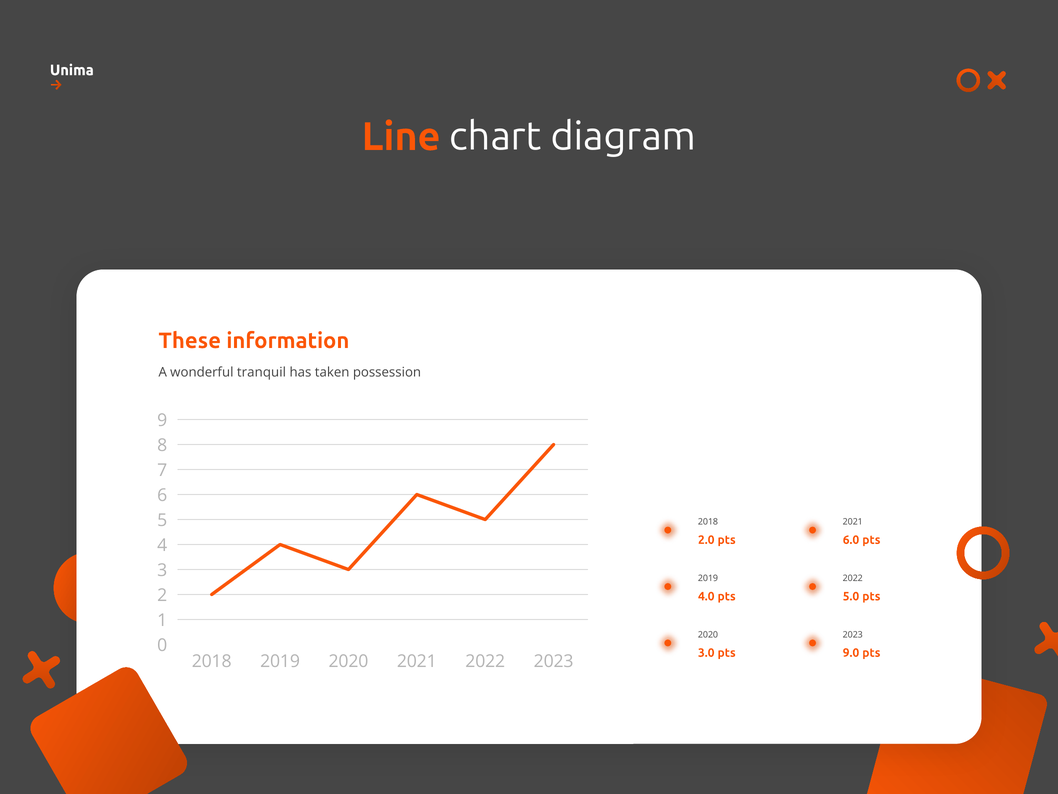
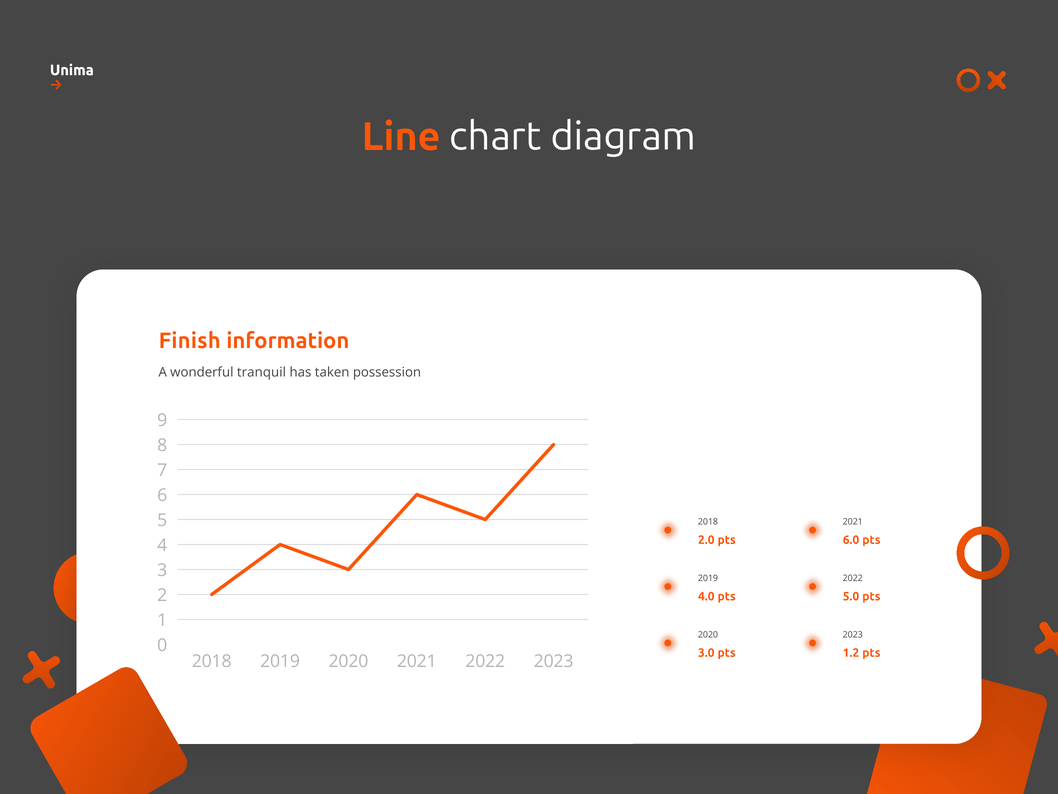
These: These -> Finish (190, 340)
9.0: 9.0 -> 1.2 (851, 652)
